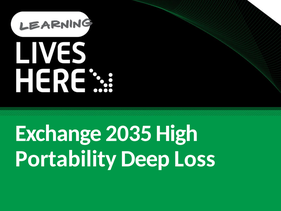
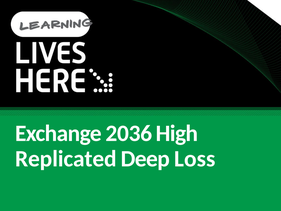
2035: 2035 -> 2036 (129, 133)
Portability: Portability -> Replicated (66, 159)
